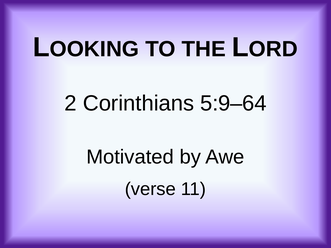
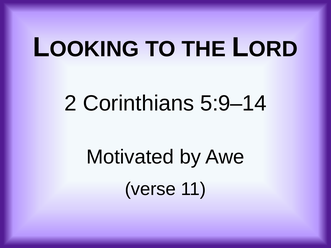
5:9–64: 5:9–64 -> 5:9–14 (233, 104)
